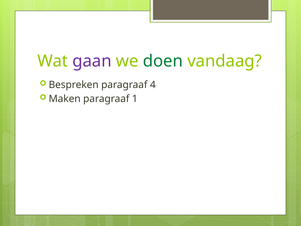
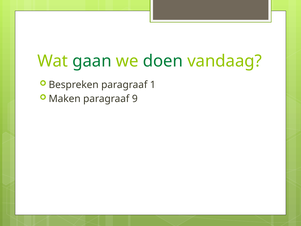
gaan colour: purple -> green (92, 61)
4: 4 -> 1 (153, 85)
1: 1 -> 9 (135, 99)
